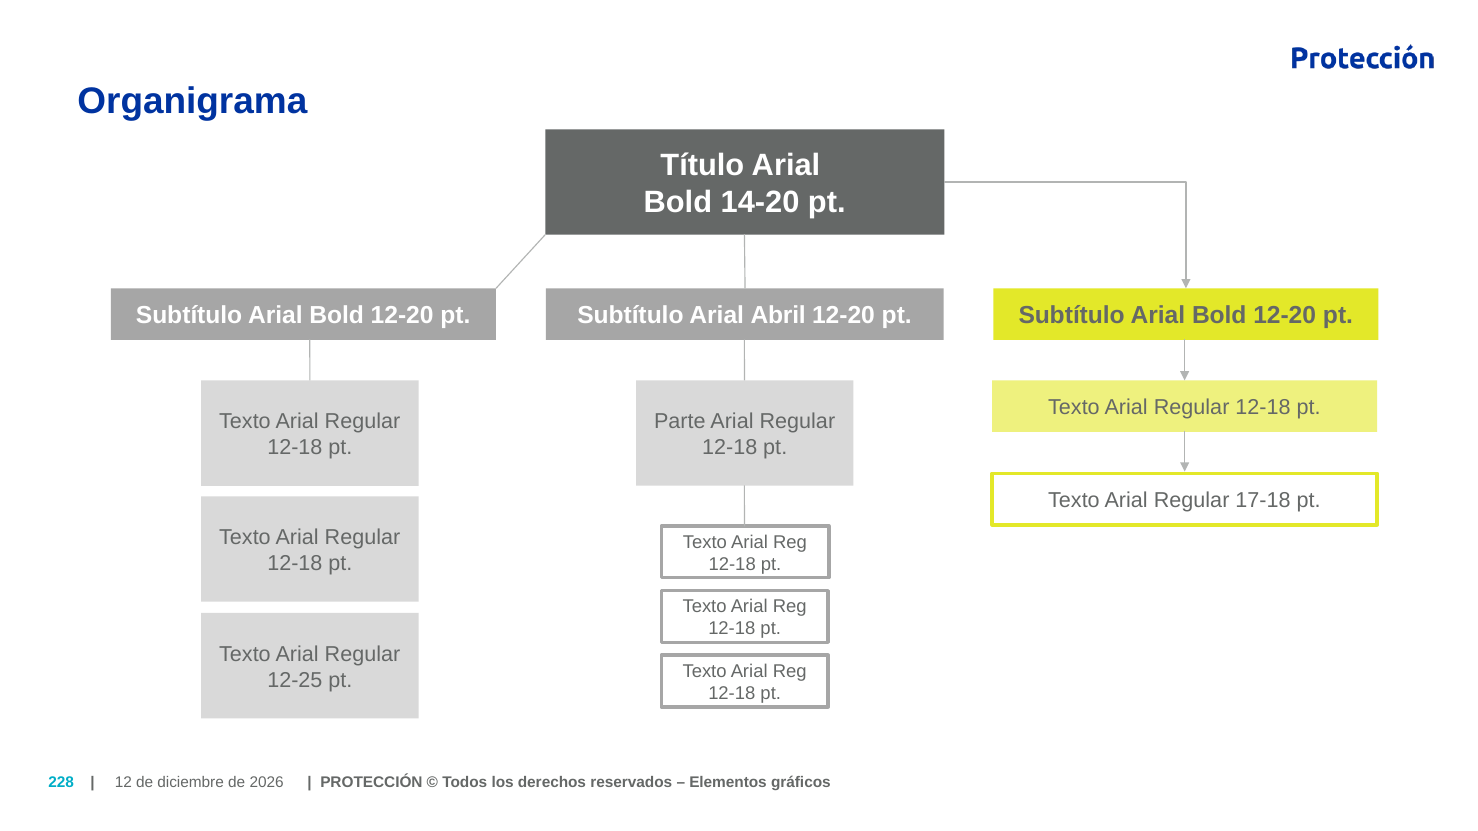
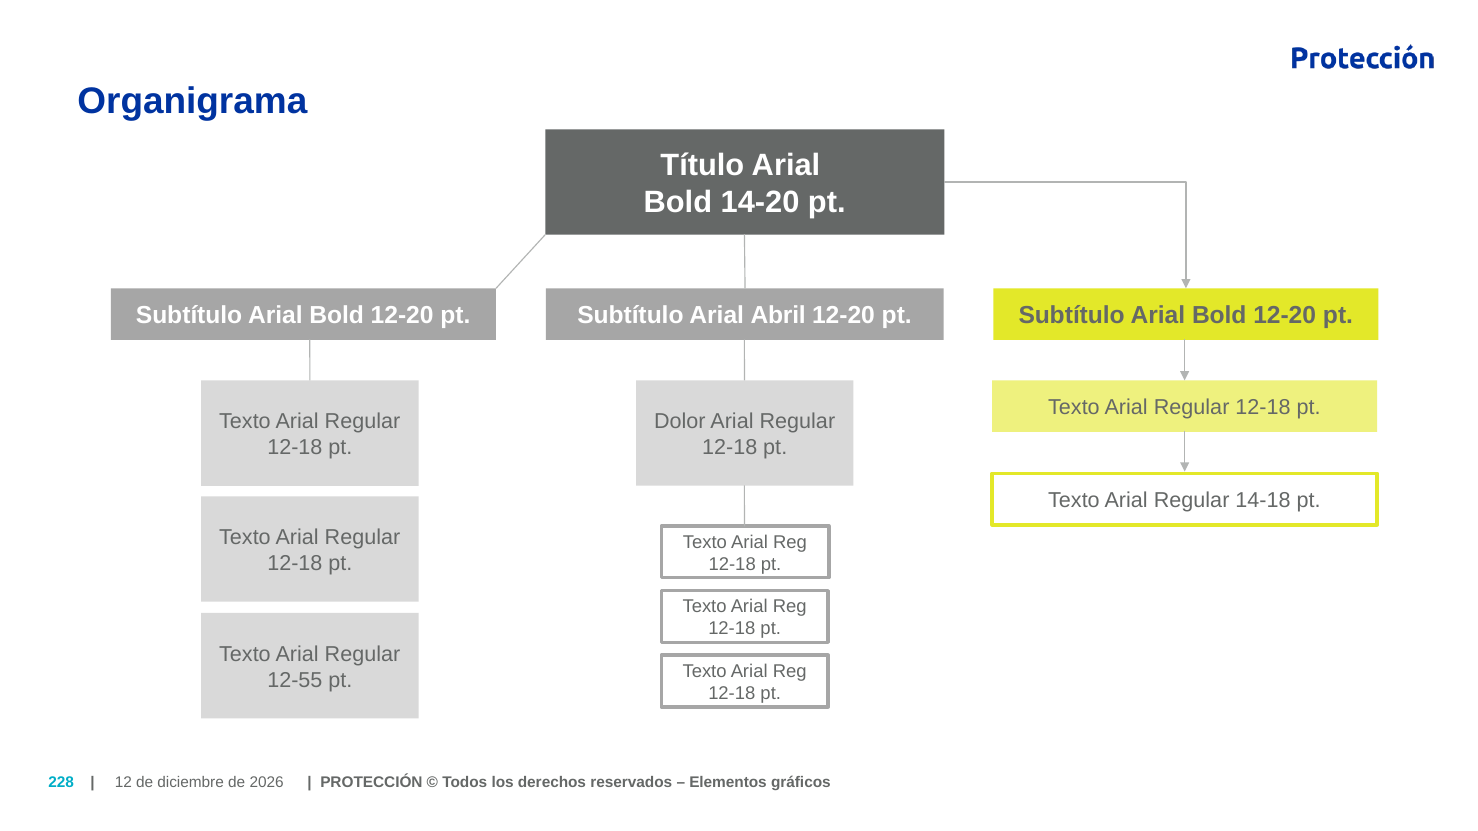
Parte: Parte -> Dolor (680, 422)
17-18: 17-18 -> 14-18 (1263, 501)
12-25: 12-25 -> 12-55 (295, 681)
